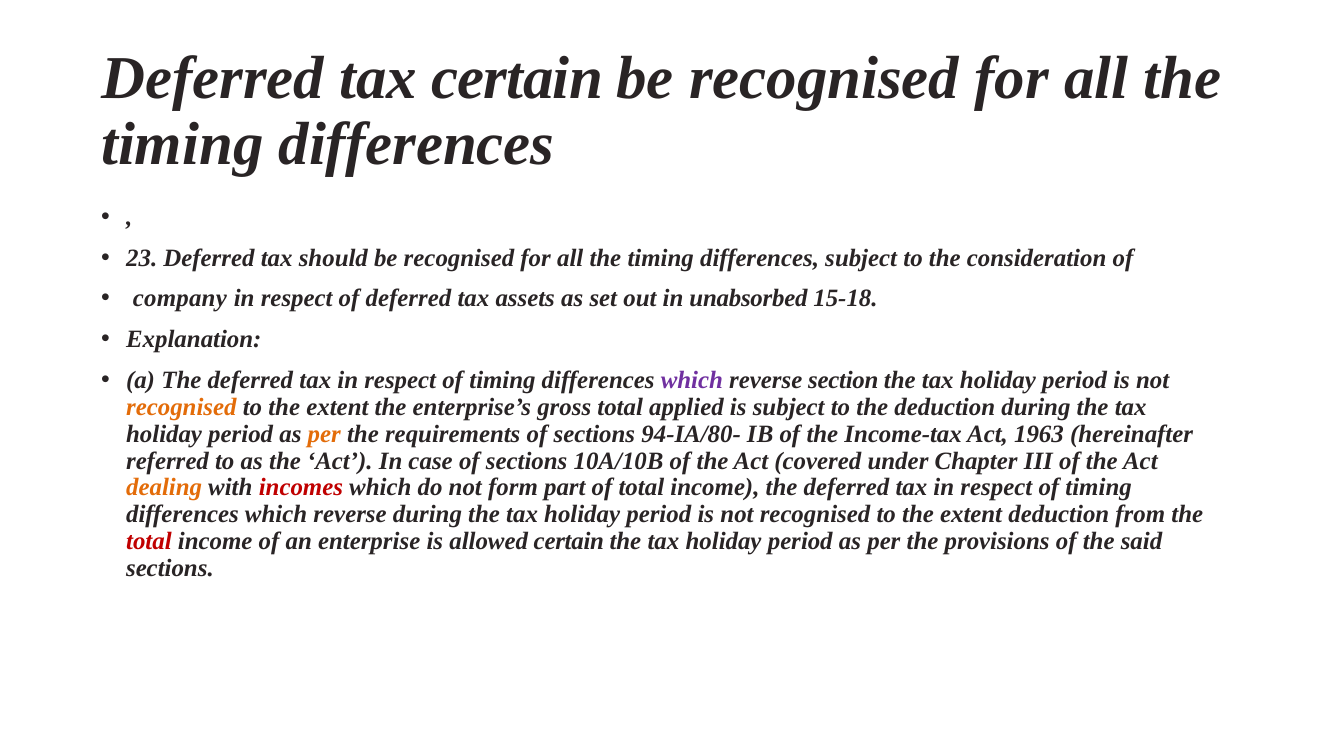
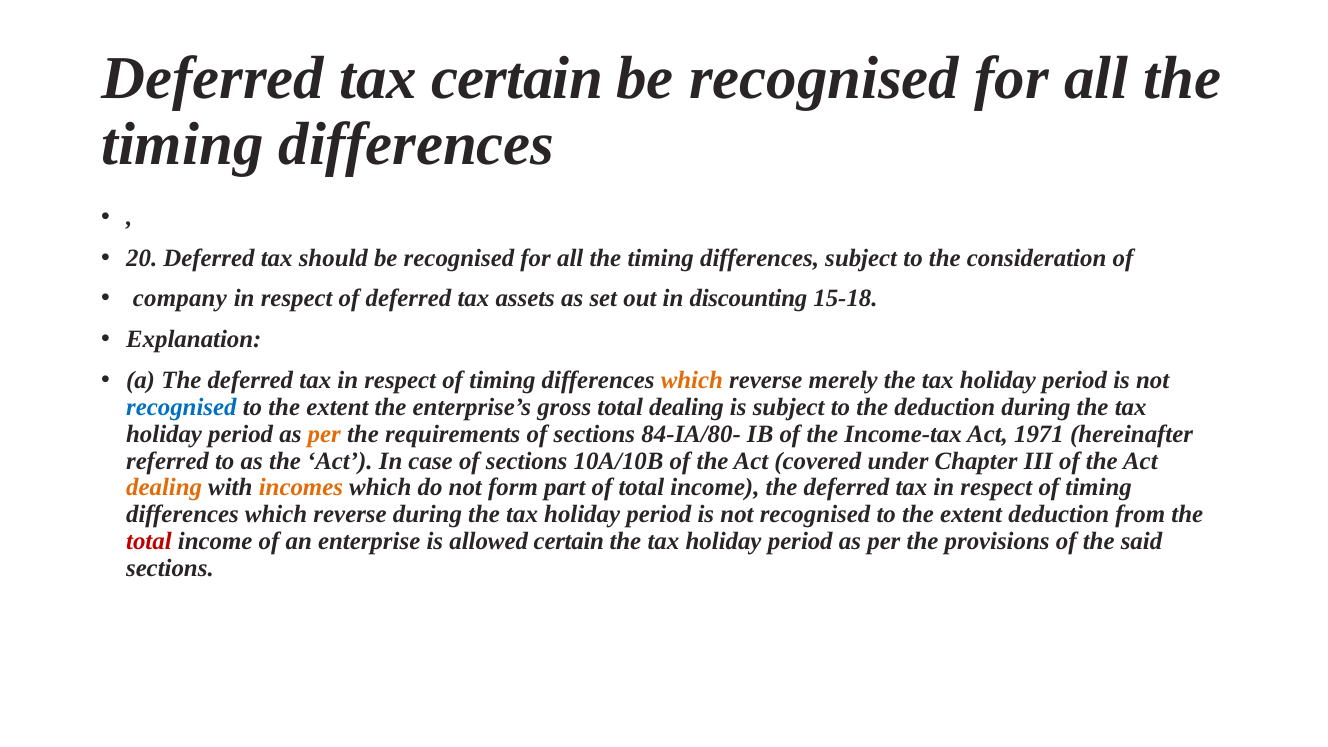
23: 23 -> 20 (142, 258)
unabsorbed: unabsorbed -> discounting (748, 299)
which colour: purple -> orange (692, 380)
section: section -> merely (843, 380)
recognised colour: orange -> blue (181, 407)
total applied: applied -> dealing (687, 407)
94-IA/80-: 94-IA/80- -> 84-IA/80- (691, 434)
1963: 1963 -> 1971 (1039, 434)
incomes colour: red -> orange (301, 488)
